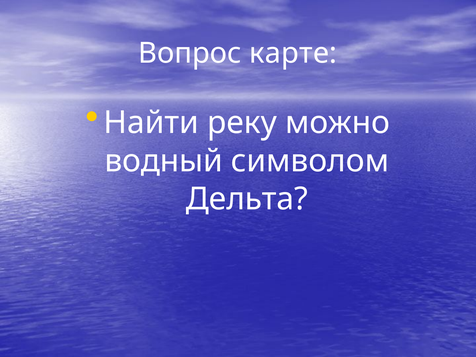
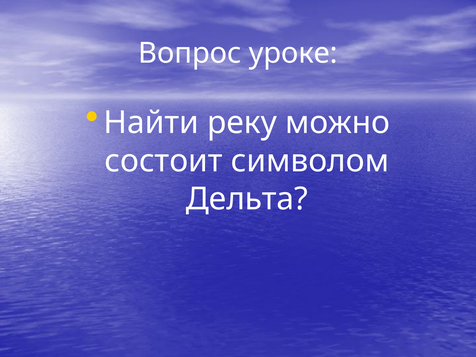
карте: карте -> уроке (293, 53)
водный: водный -> состоит (164, 161)
